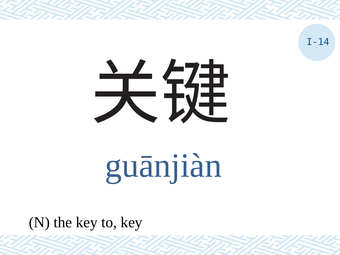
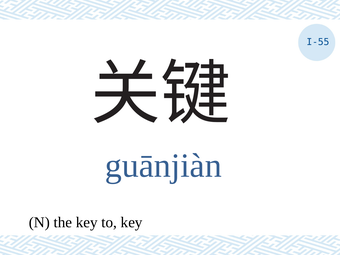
I-14: I-14 -> I-55 (318, 42)
